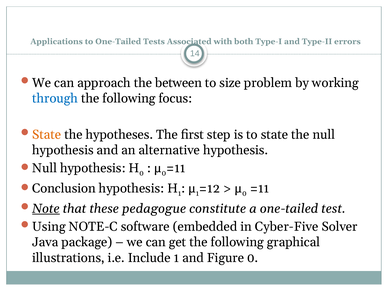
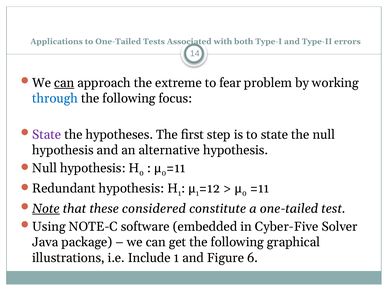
can underline: none -> present (64, 83)
between: between -> extreme (179, 83)
size: size -> fear (230, 83)
State colour: orange -> purple (47, 134)
Conclusion: Conclusion -> Redundant (64, 188)
pedagogue: pedagogue -> considered (154, 209)
Figure 0: 0 -> 6 (252, 258)
